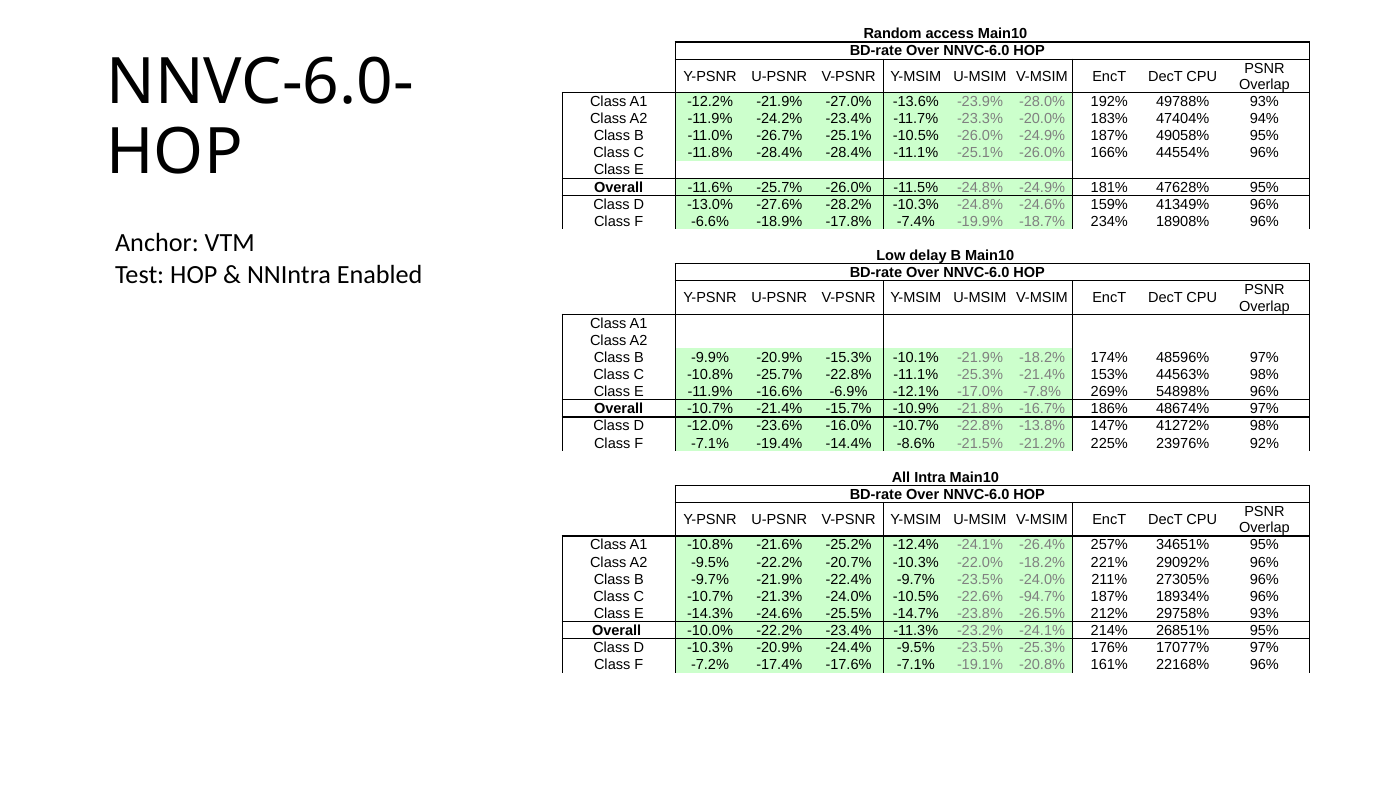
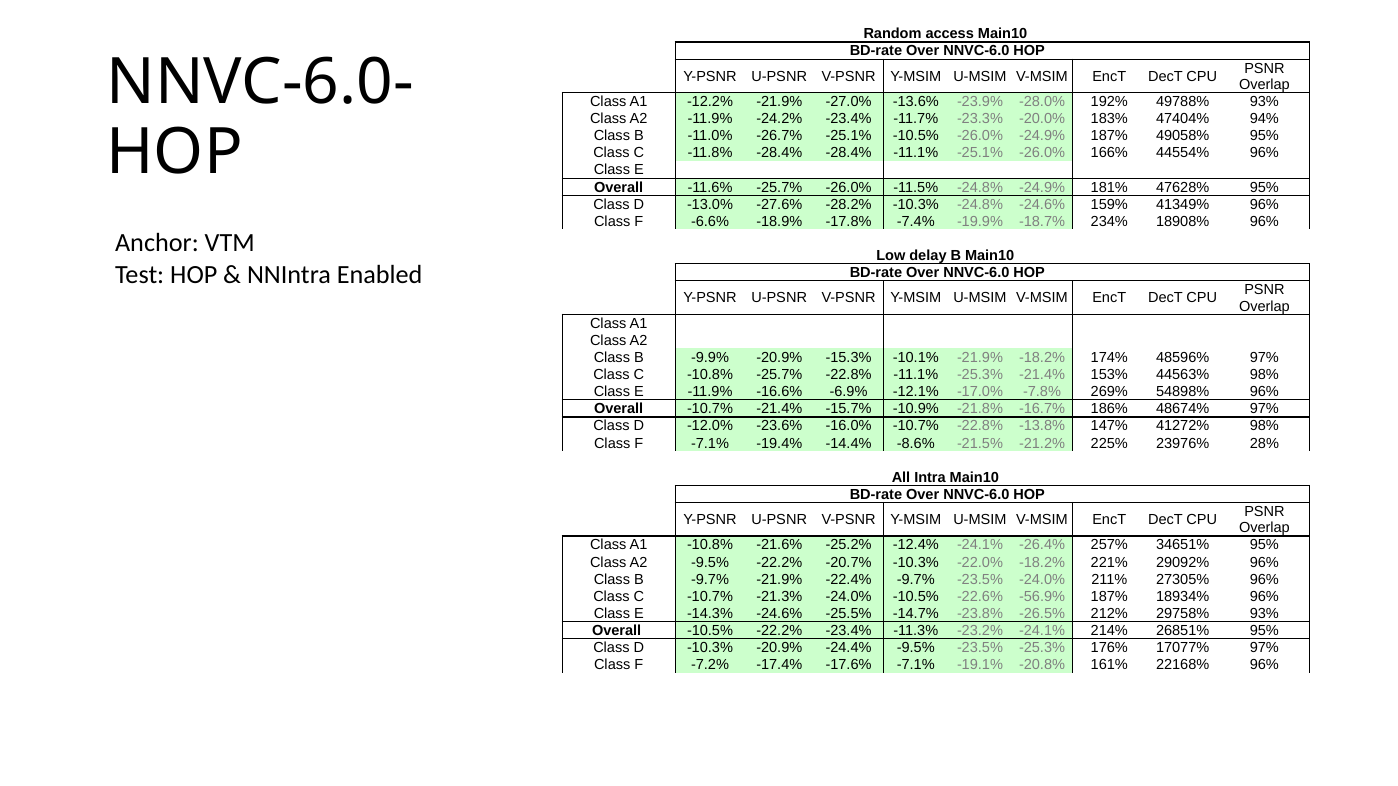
92%: 92% -> 28% (1264, 443)
-94.7%: -94.7% -> -56.9% (1042, 597)
Overall -10.0%: -10.0% -> -10.5% (710, 631)
